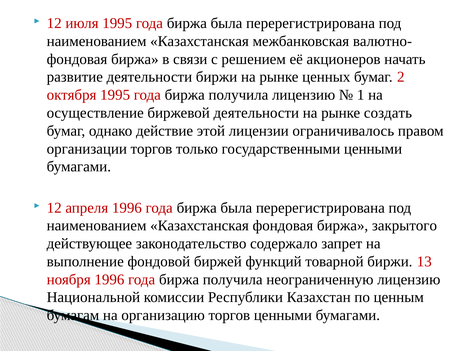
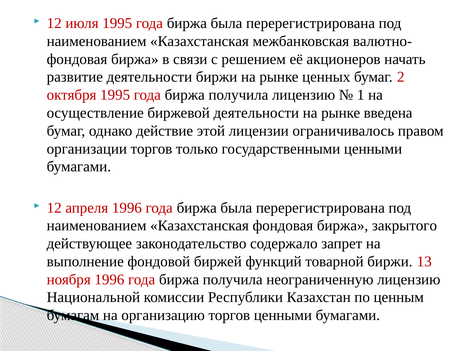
создать: создать -> введена (388, 113)
